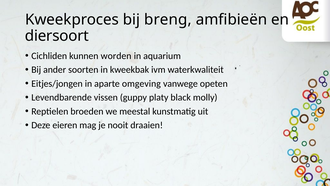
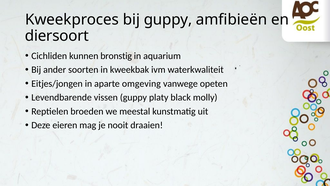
bij breng: breng -> guppy (168, 20)
worden: worden -> bronstig (116, 56)
